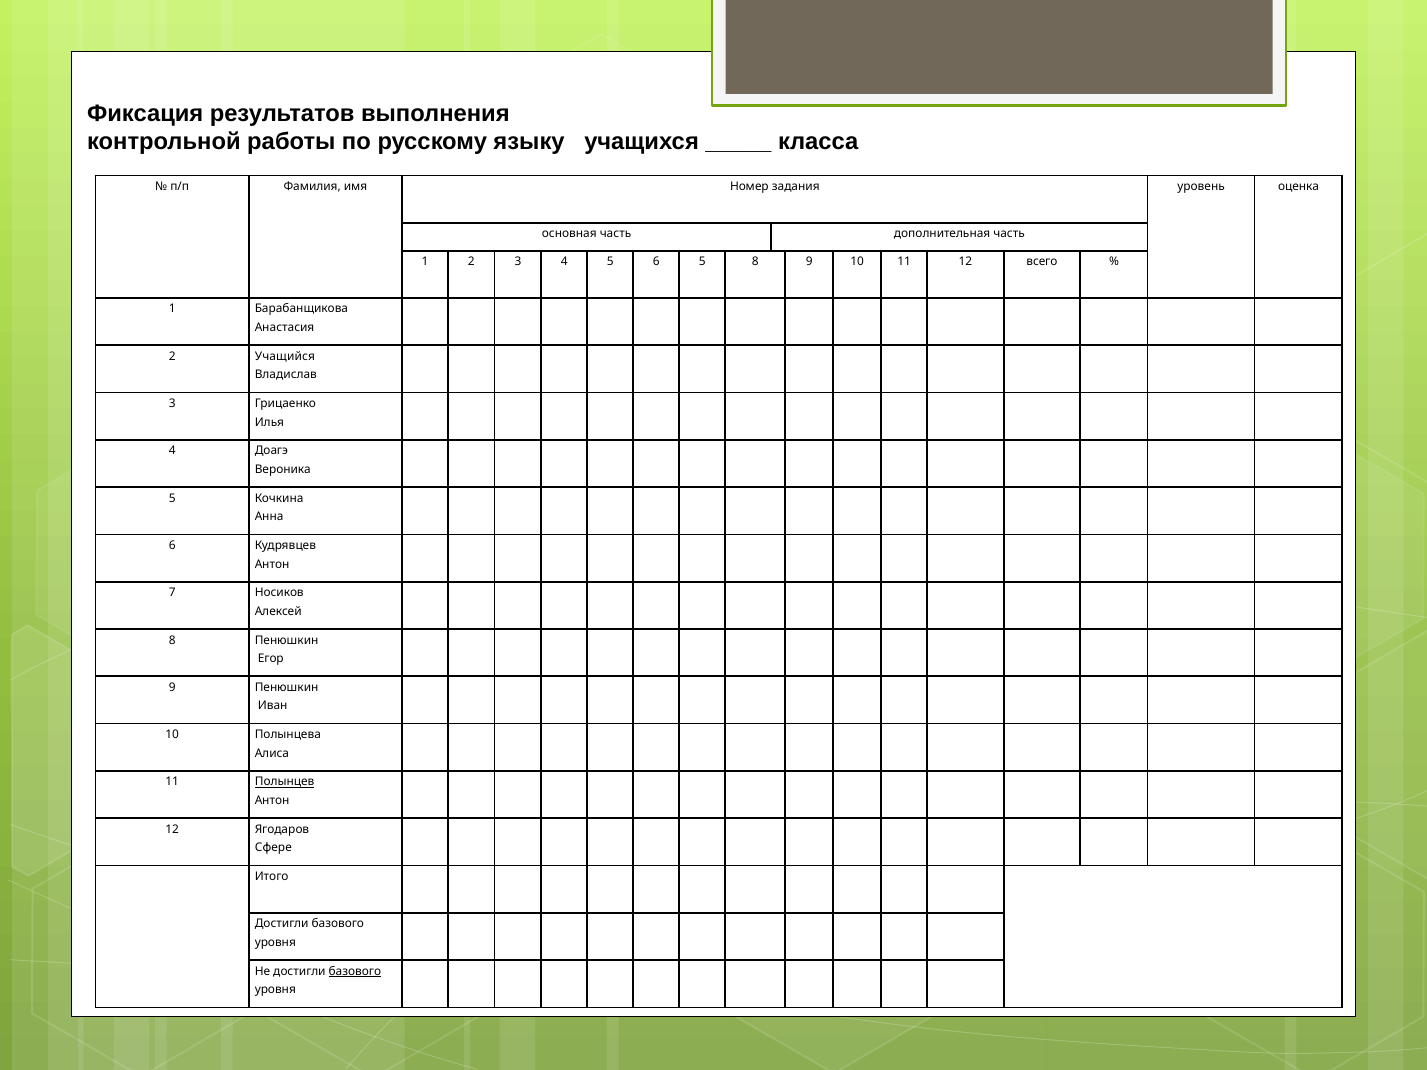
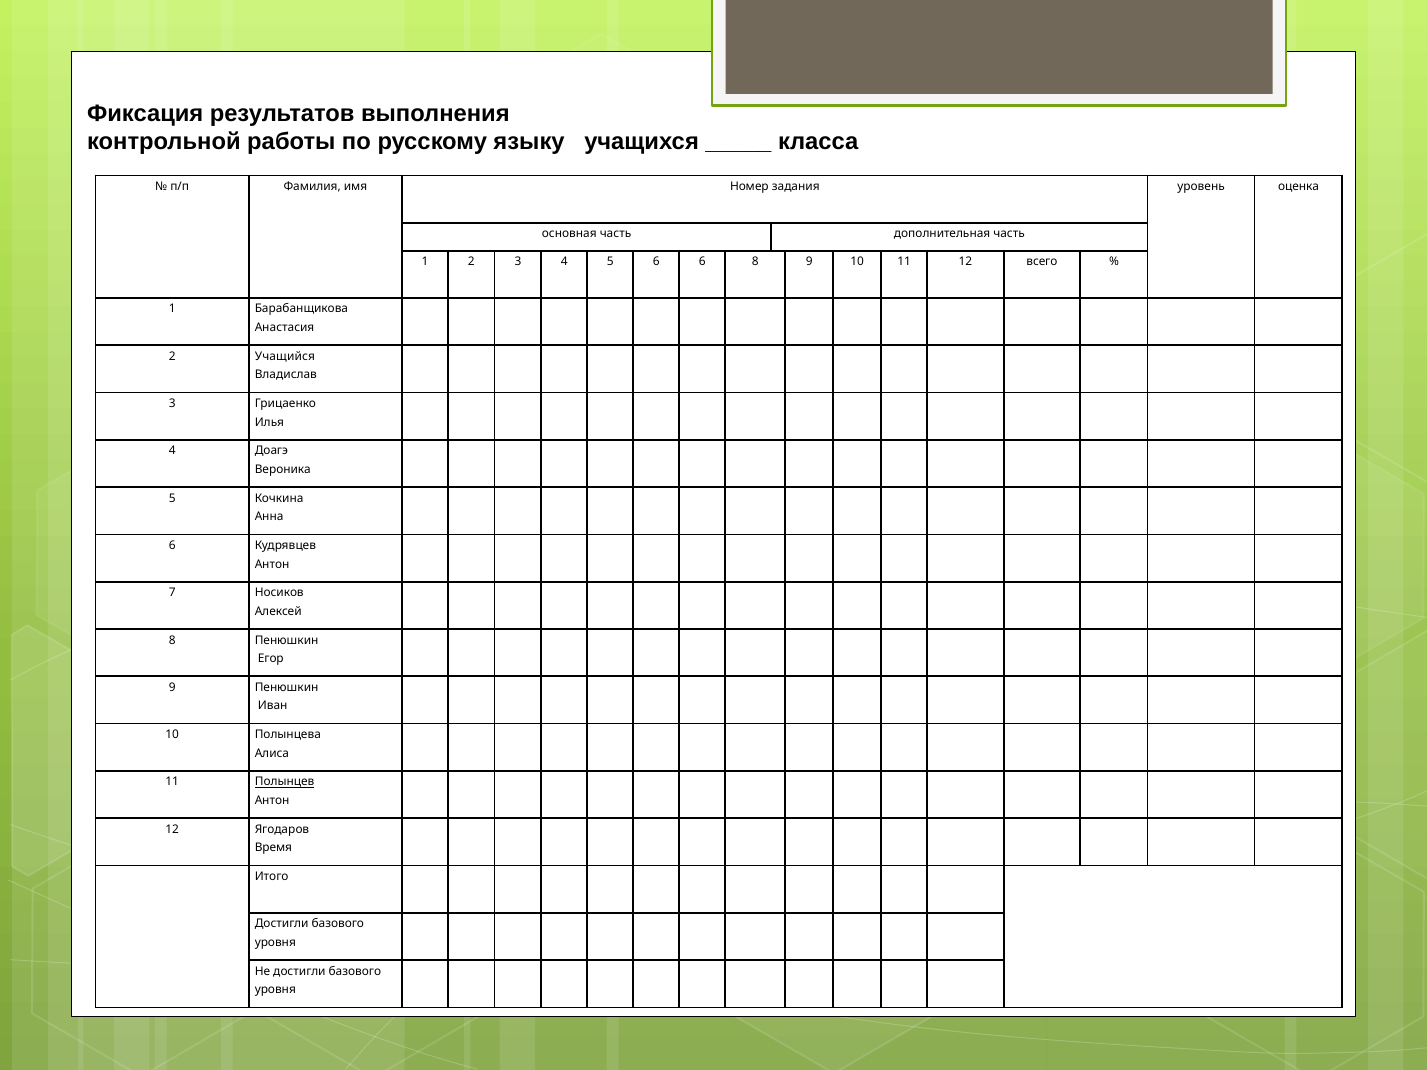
6 5: 5 -> 6 (702, 262)
Сфере: Сфере -> Время (273, 848)
базового underline: present -> none (355, 971)
